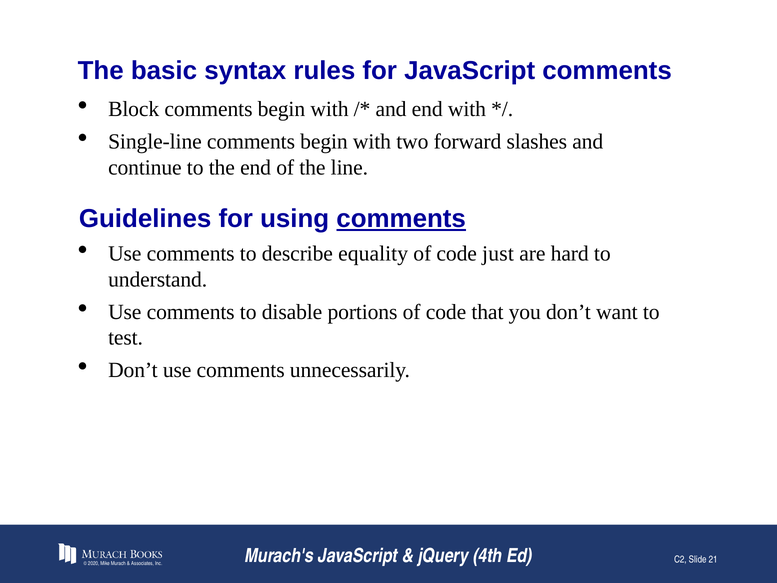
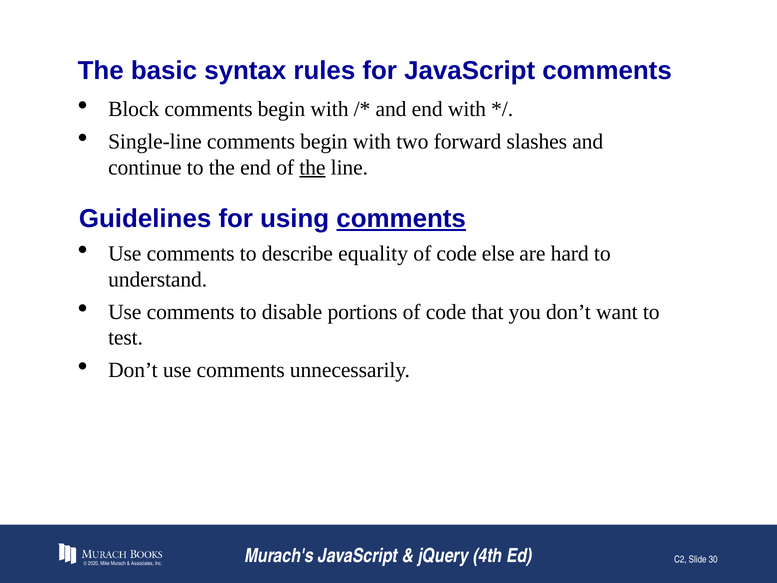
the underline: none -> present (312, 167)
just: just -> else (498, 253)
21: 21 -> 30 (713, 559)
